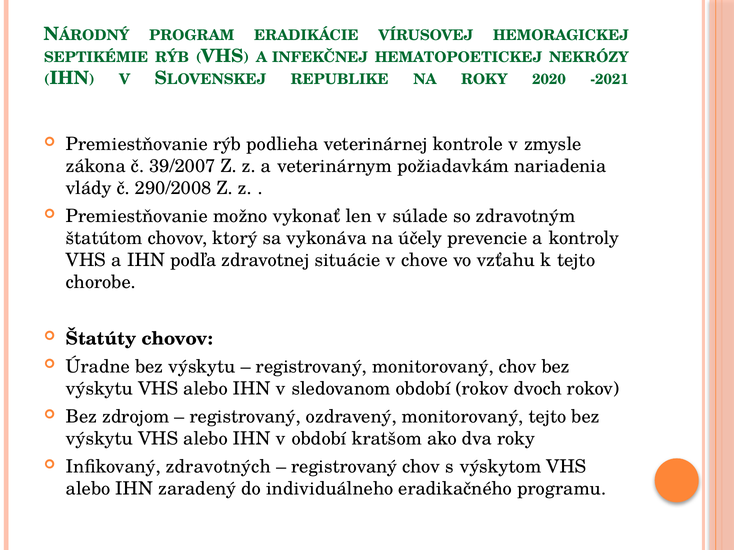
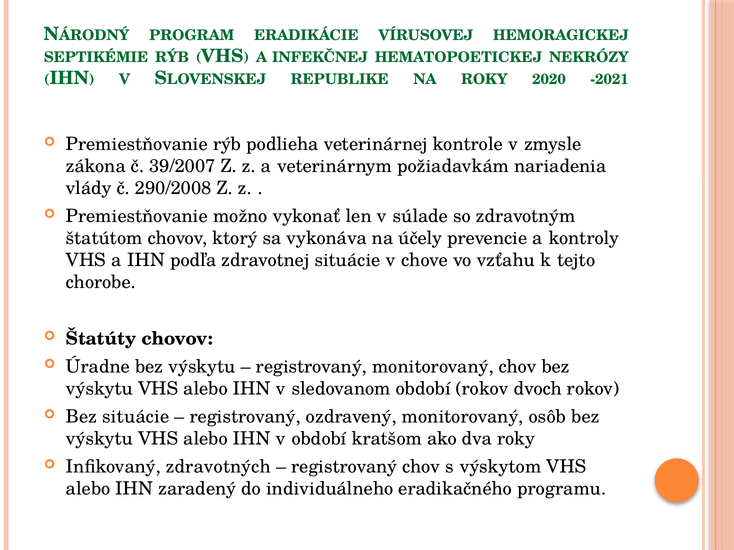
Bez zdrojom: zdrojom -> situácie (136, 417)
monitorovaný tejto: tejto -> osôb (547, 417)
